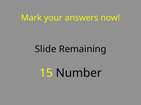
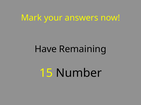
Slide: Slide -> Have (46, 49)
